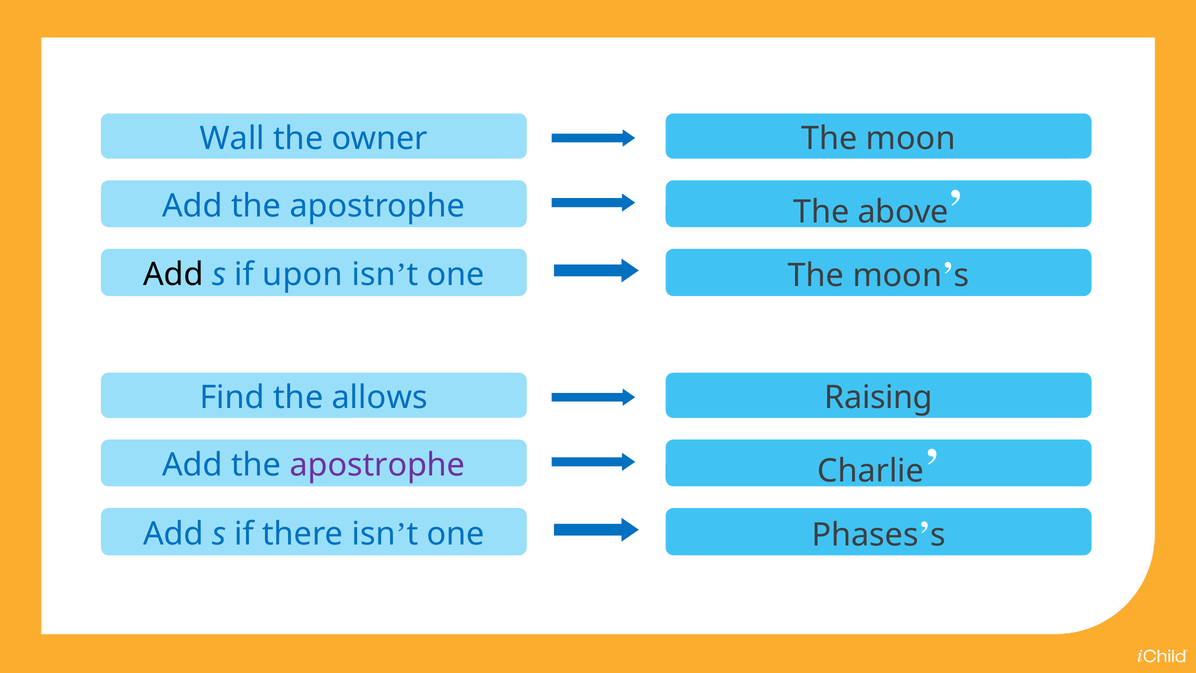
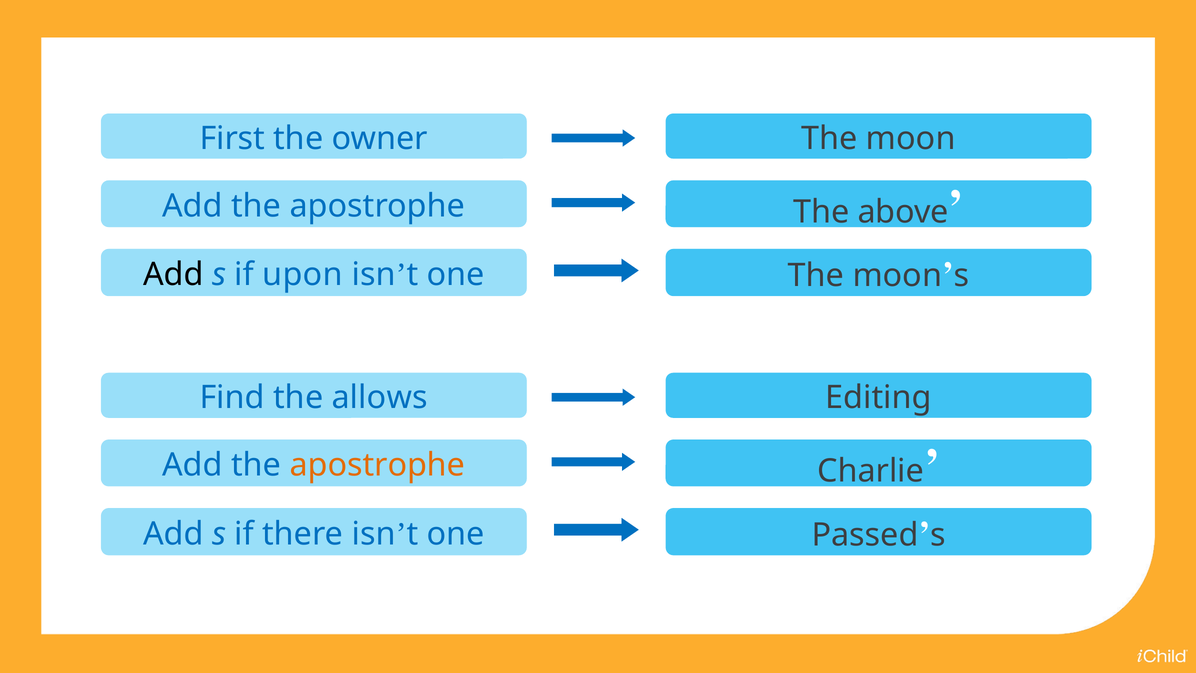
Wall: Wall -> First (232, 138)
Raising: Raising -> Editing (878, 397)
apostrophe colour: purple -> orange (377, 465)
Phases: Phases -> Passed (865, 535)
